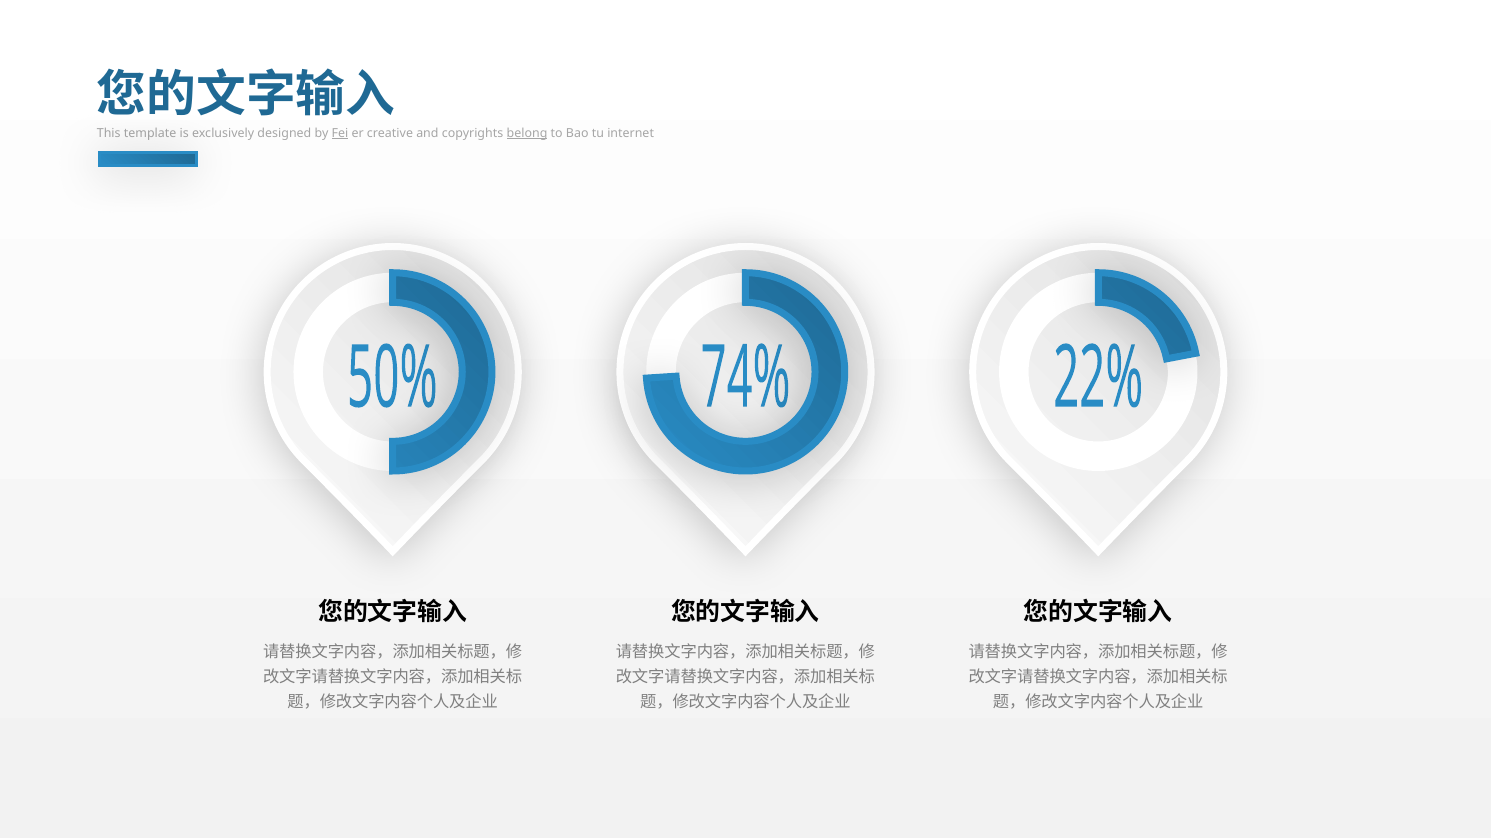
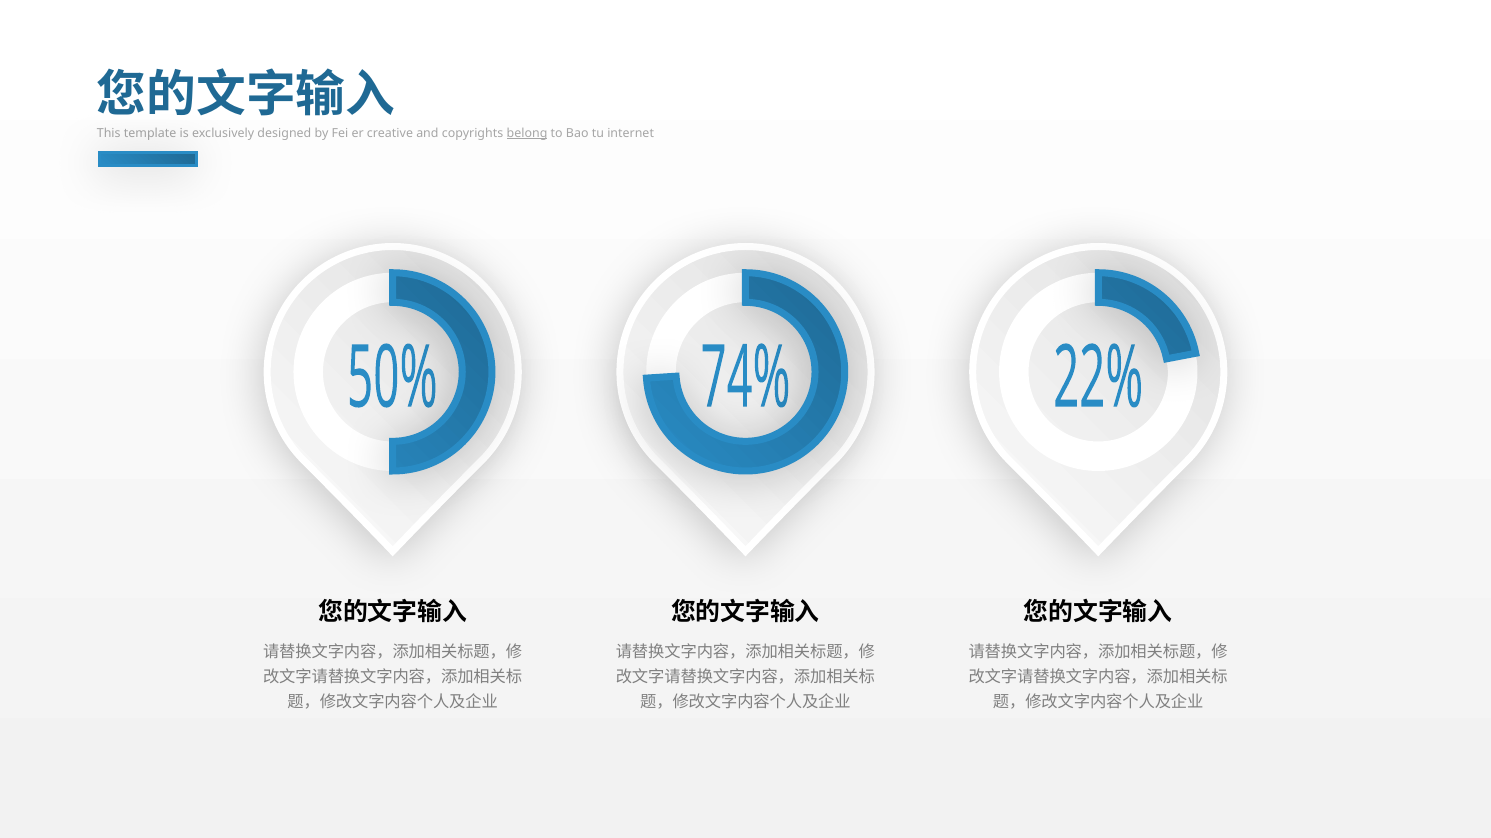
Fei underline: present -> none (340, 133)
